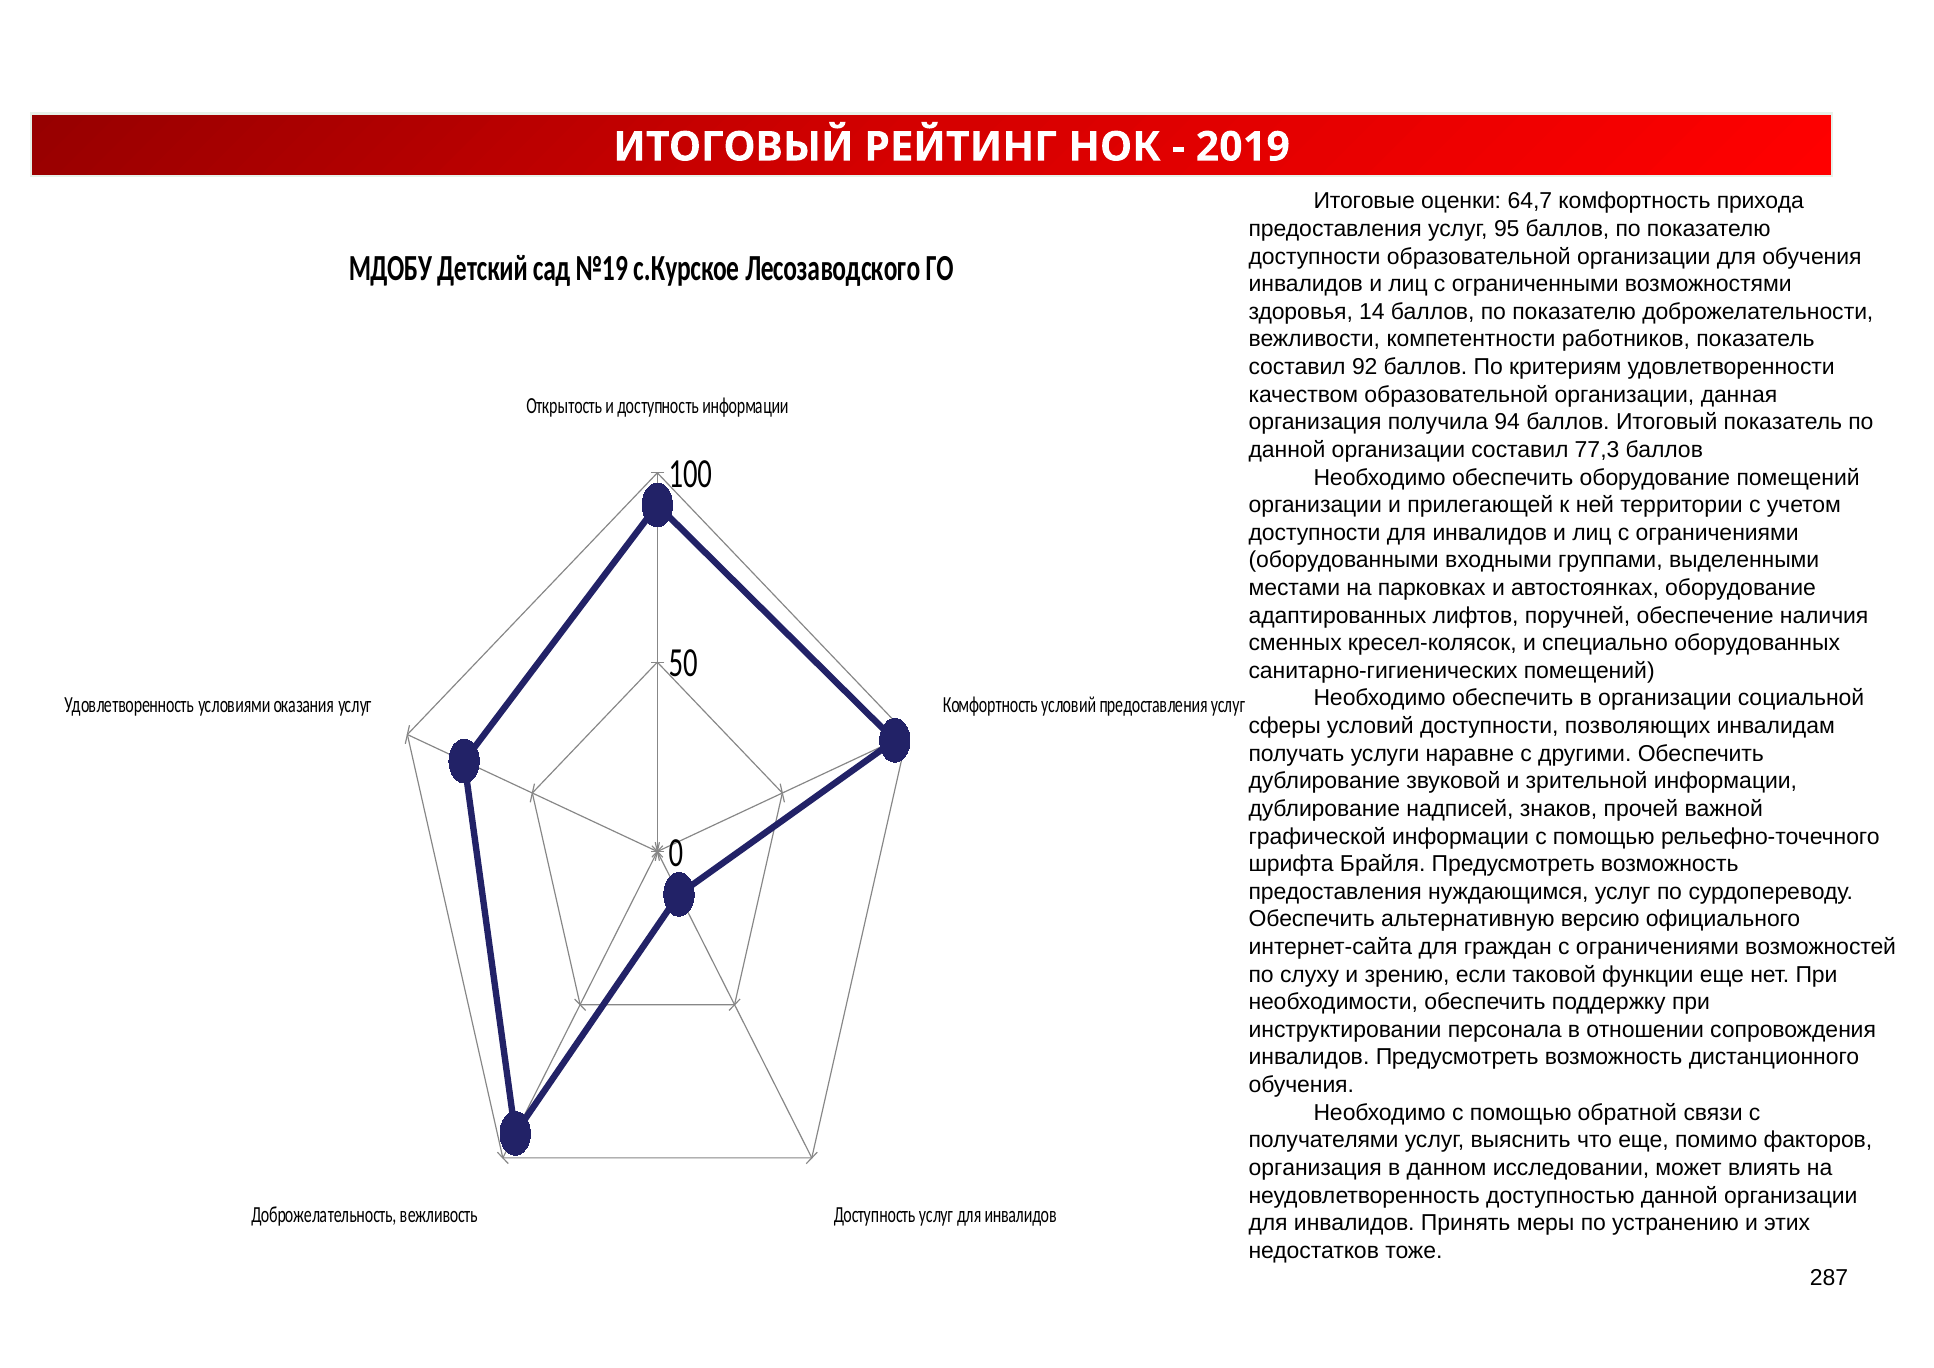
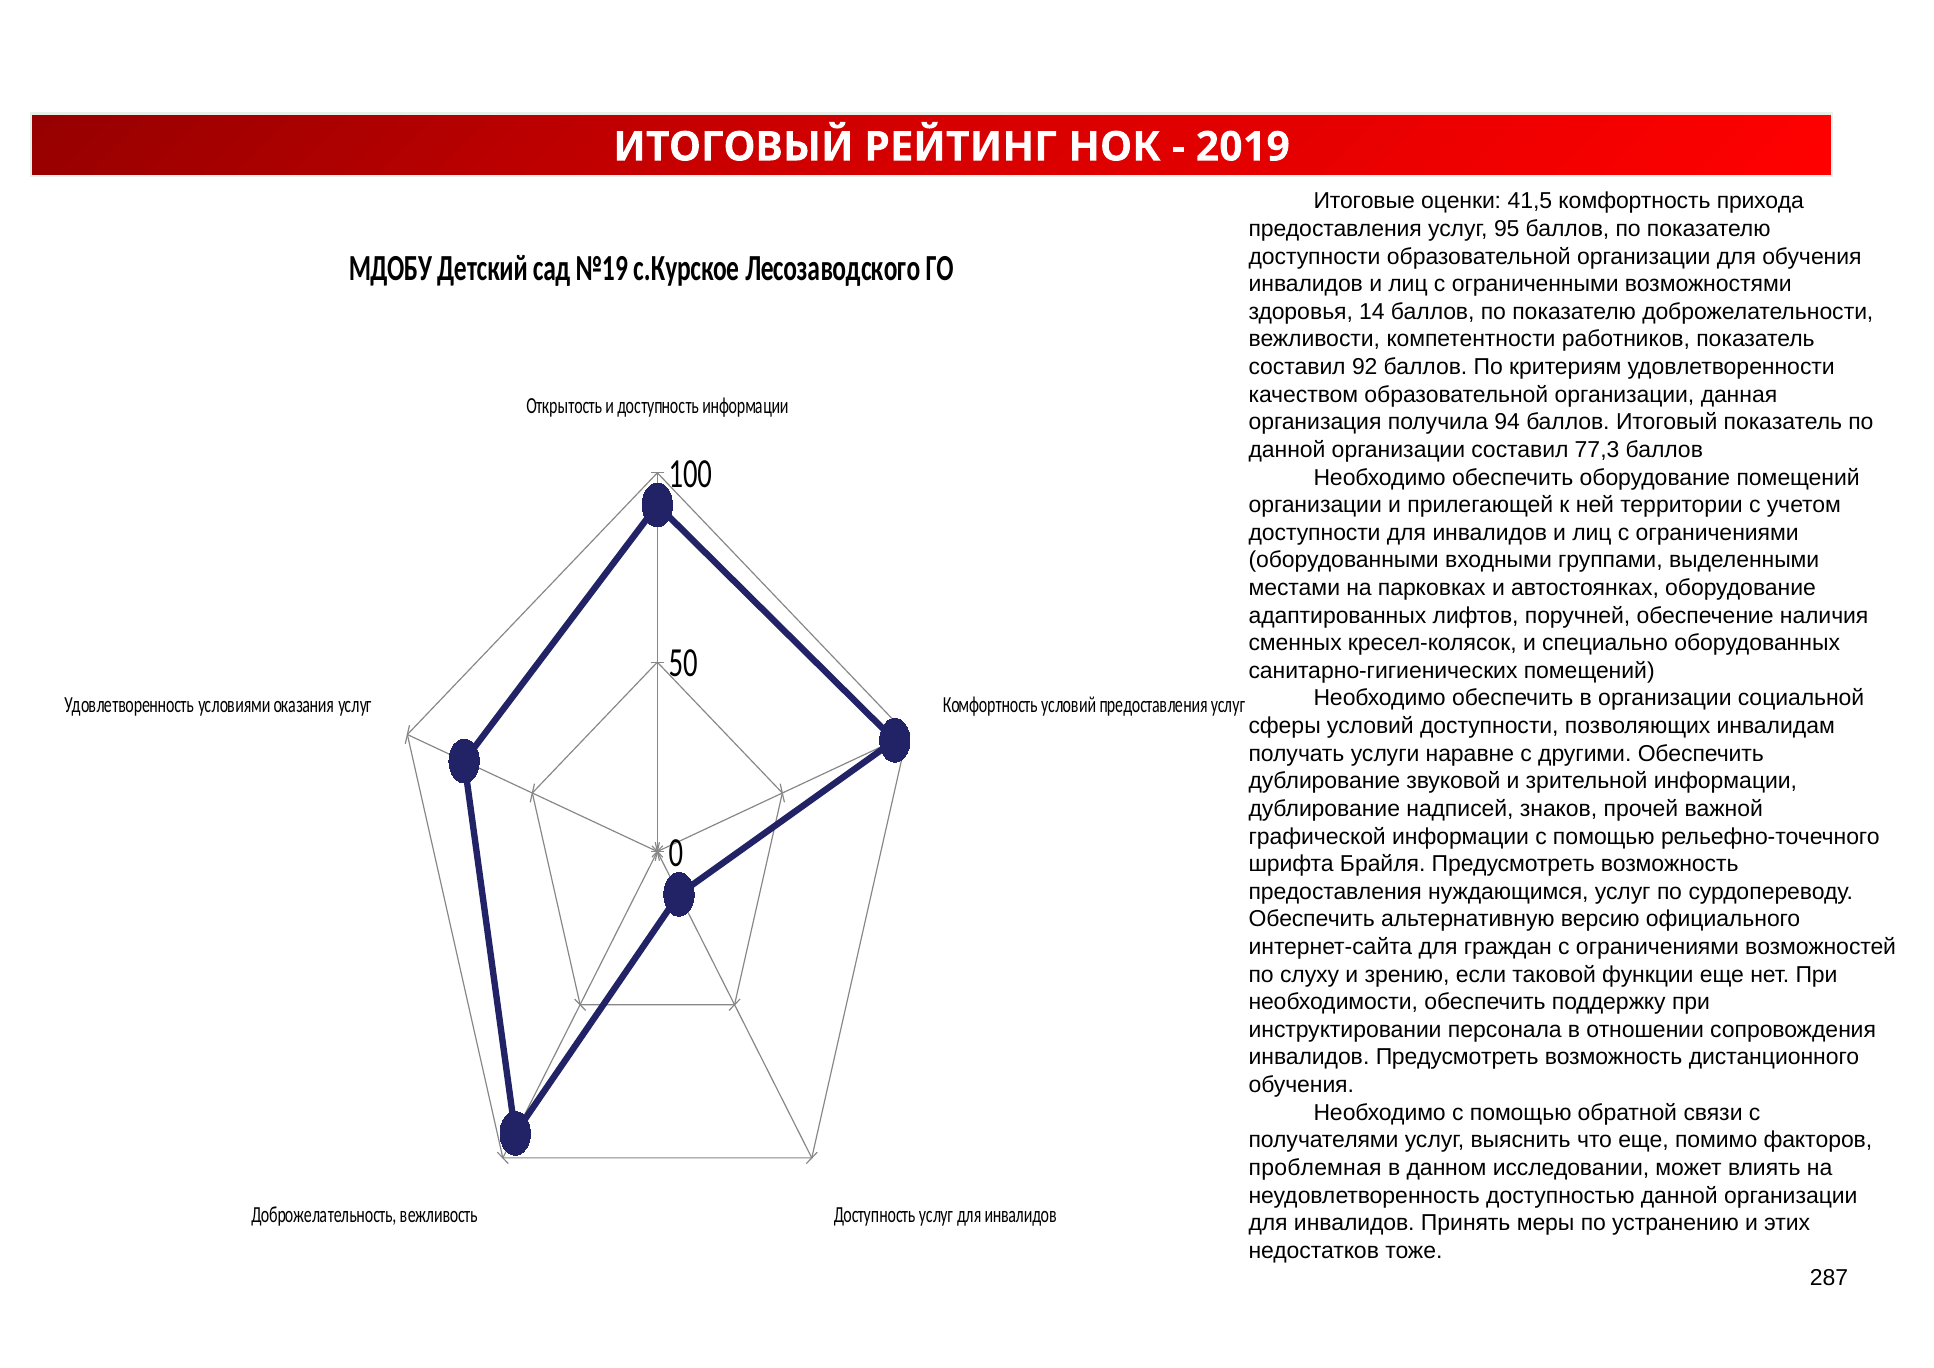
64,7: 64,7 -> 41,5 (1530, 201)
организация: организация -> проблемная (1315, 1167)
